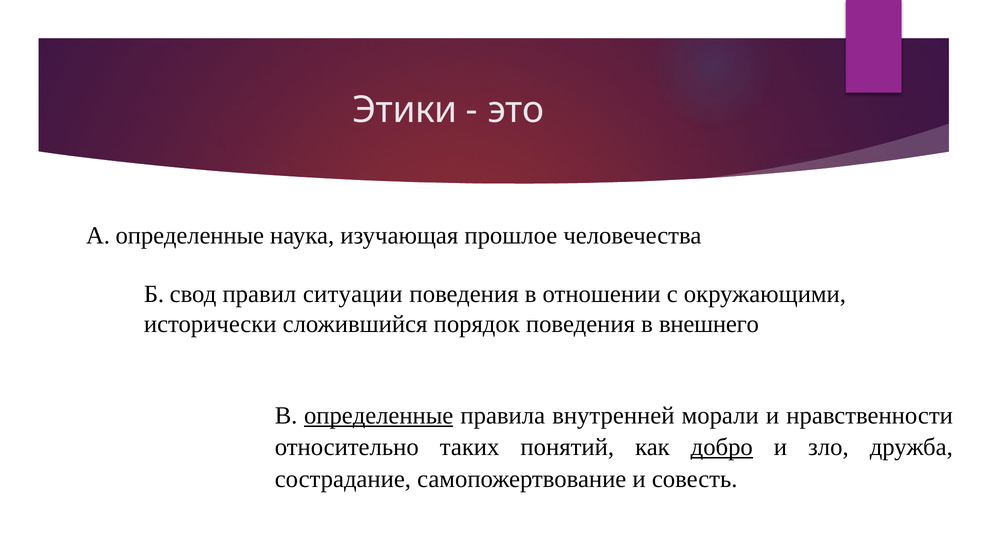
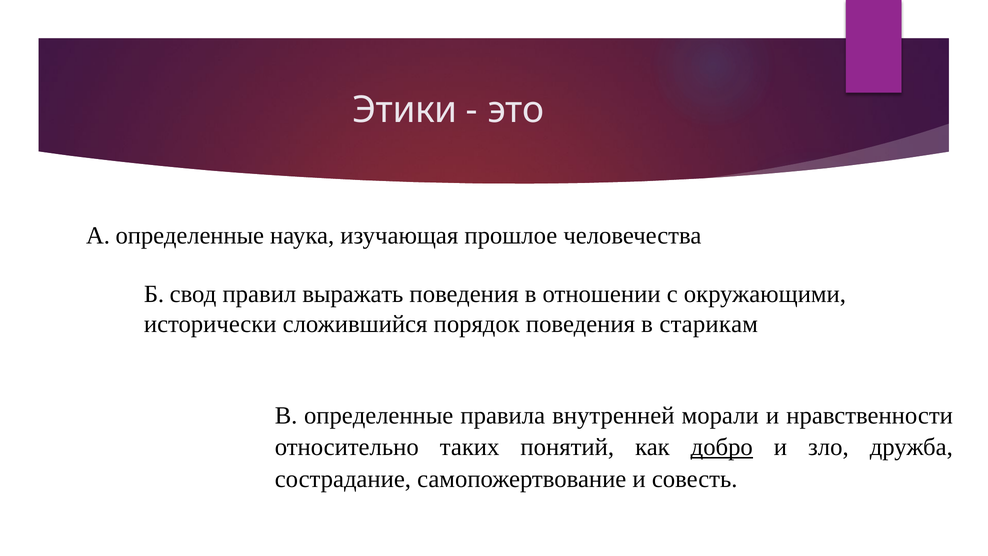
ситуации: ситуации -> выражать (353, 294)
внешнего: внешнего -> старикам (709, 324)
определенные underline: present -> none (379, 415)
